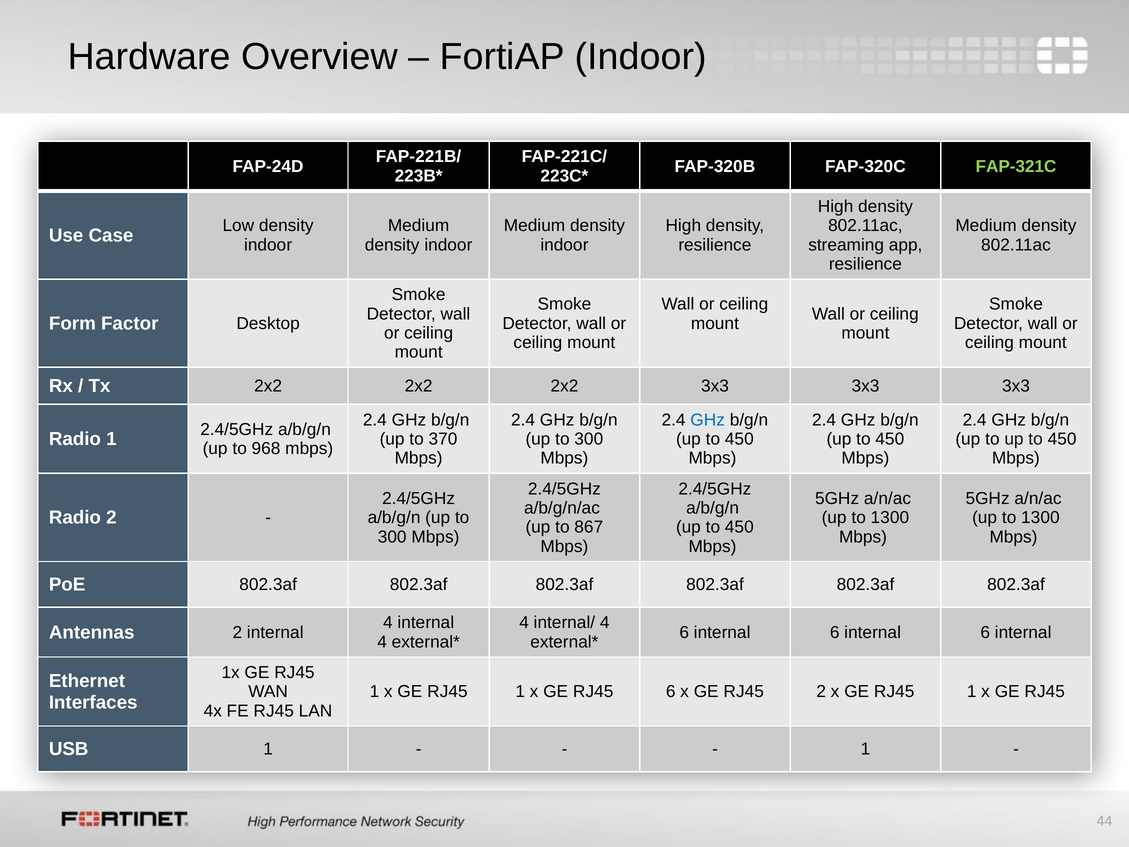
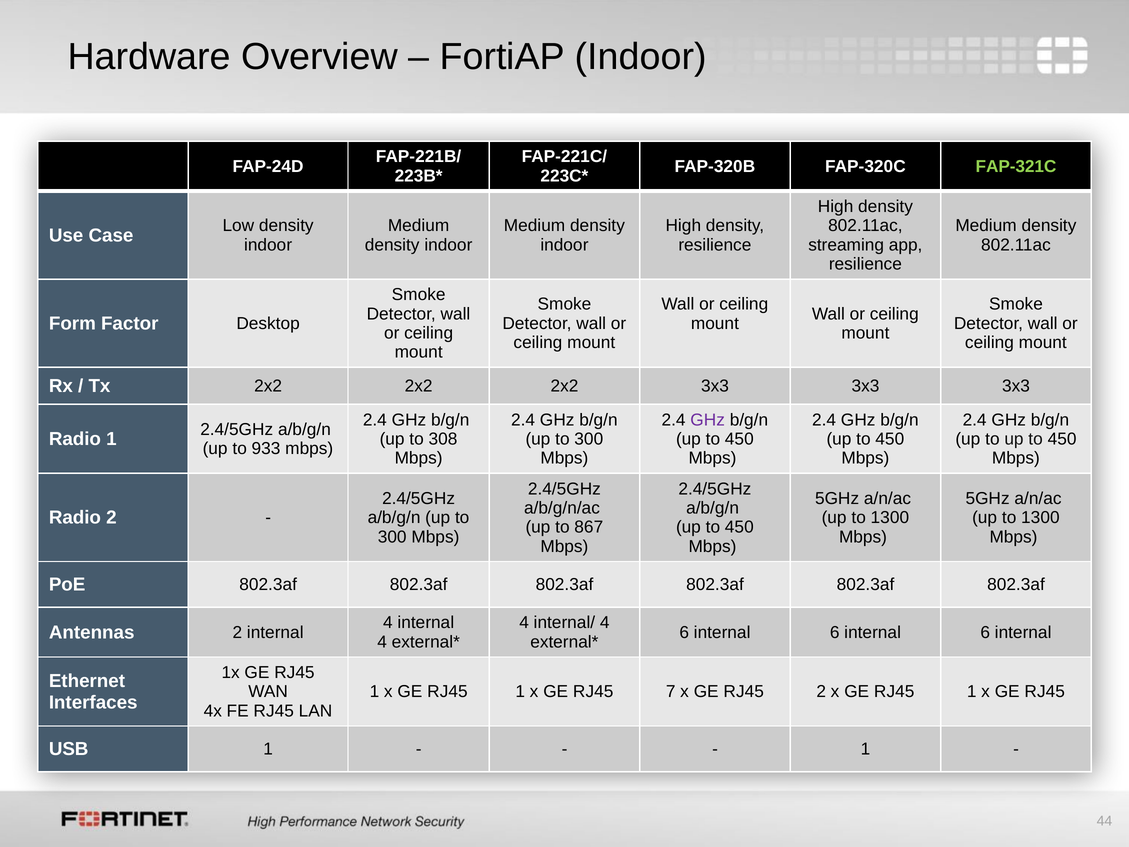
GHz colour: blue -> purple (708, 420)
370: 370 -> 308 (443, 439)
968: 968 -> 933 (266, 449)
RJ45 6: 6 -> 7 (671, 692)
